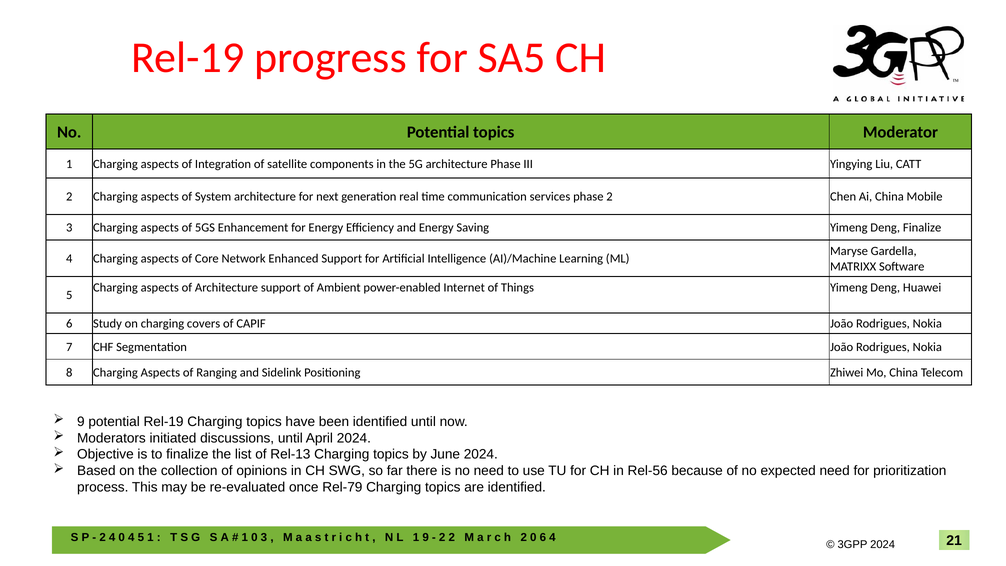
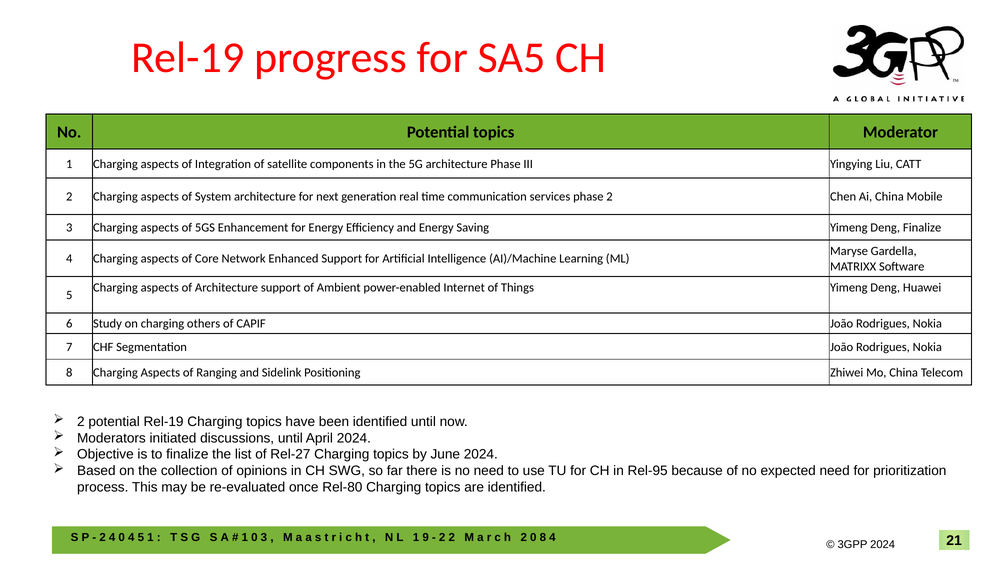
covers: covers -> others (204, 324)
9: 9 -> 2 (81, 422)
Rel-13: Rel-13 -> Rel-27 (290, 454)
Rel-56: Rel-56 -> Rel-95 (648, 471)
Rel-79: Rel-79 -> Rel-80 (342, 487)
6: 6 -> 8 (543, 537)
